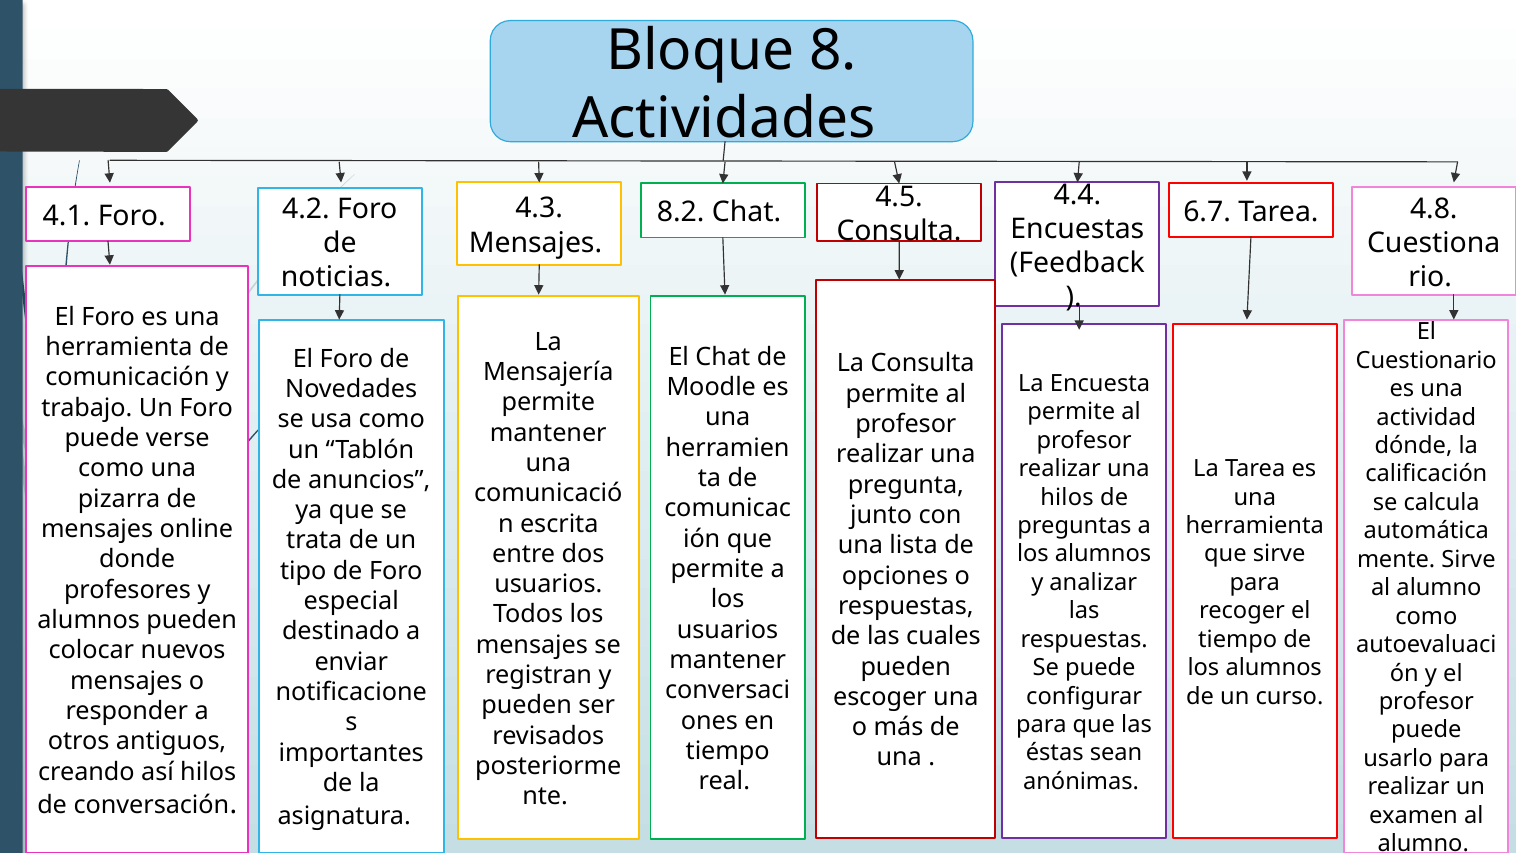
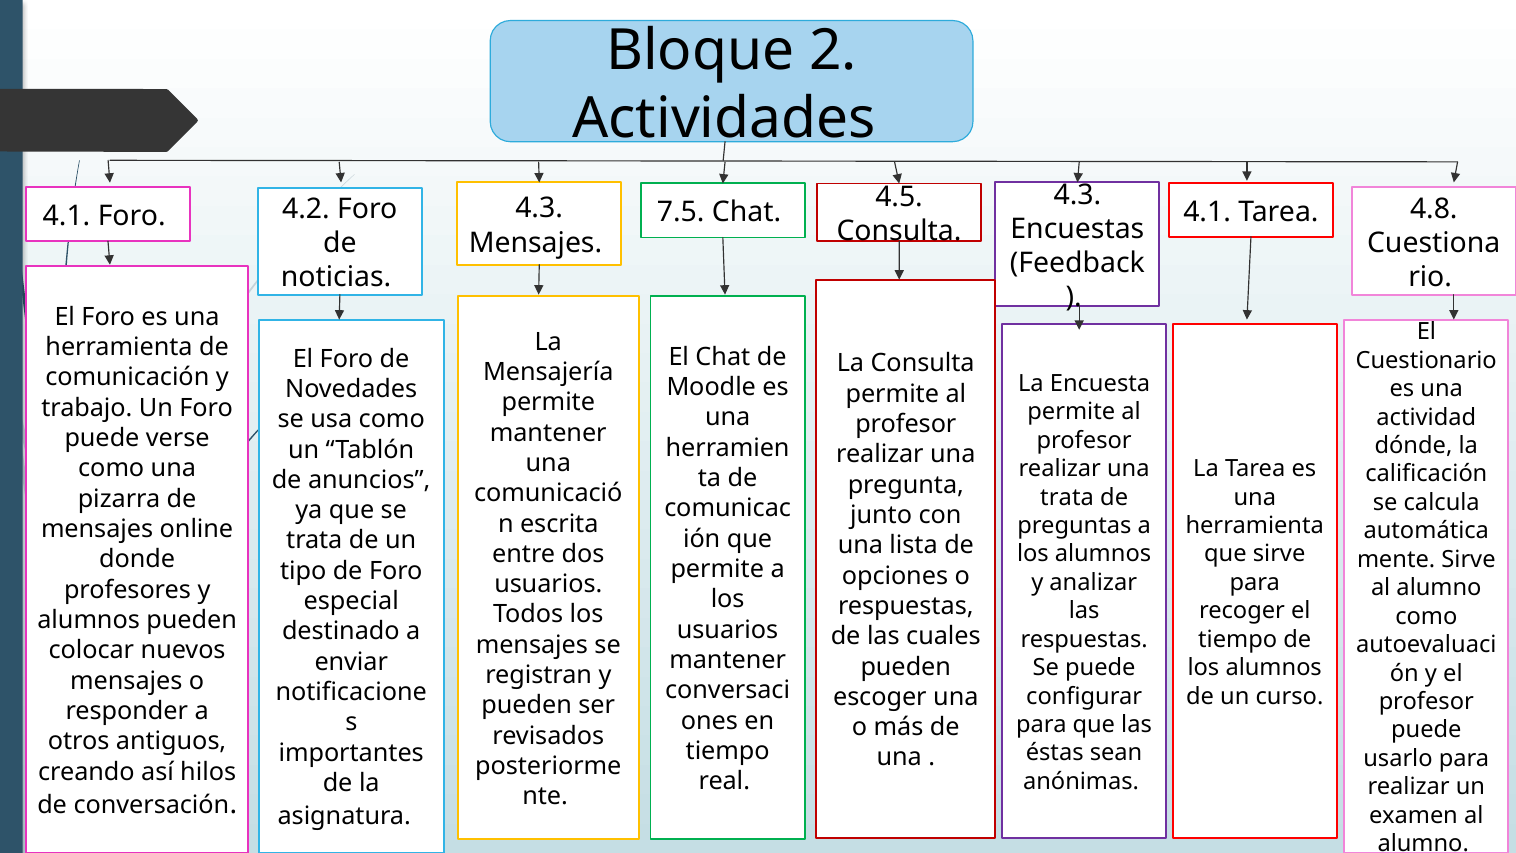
8: 8 -> 2 (833, 51)
4.4: 4.4 -> 4.3 (1077, 195)
6.7: 6.7 -> 4.1 (1207, 212)
8.2: 8.2 -> 7.5 (681, 212)
hilos: hilos -> trata (1067, 497)
